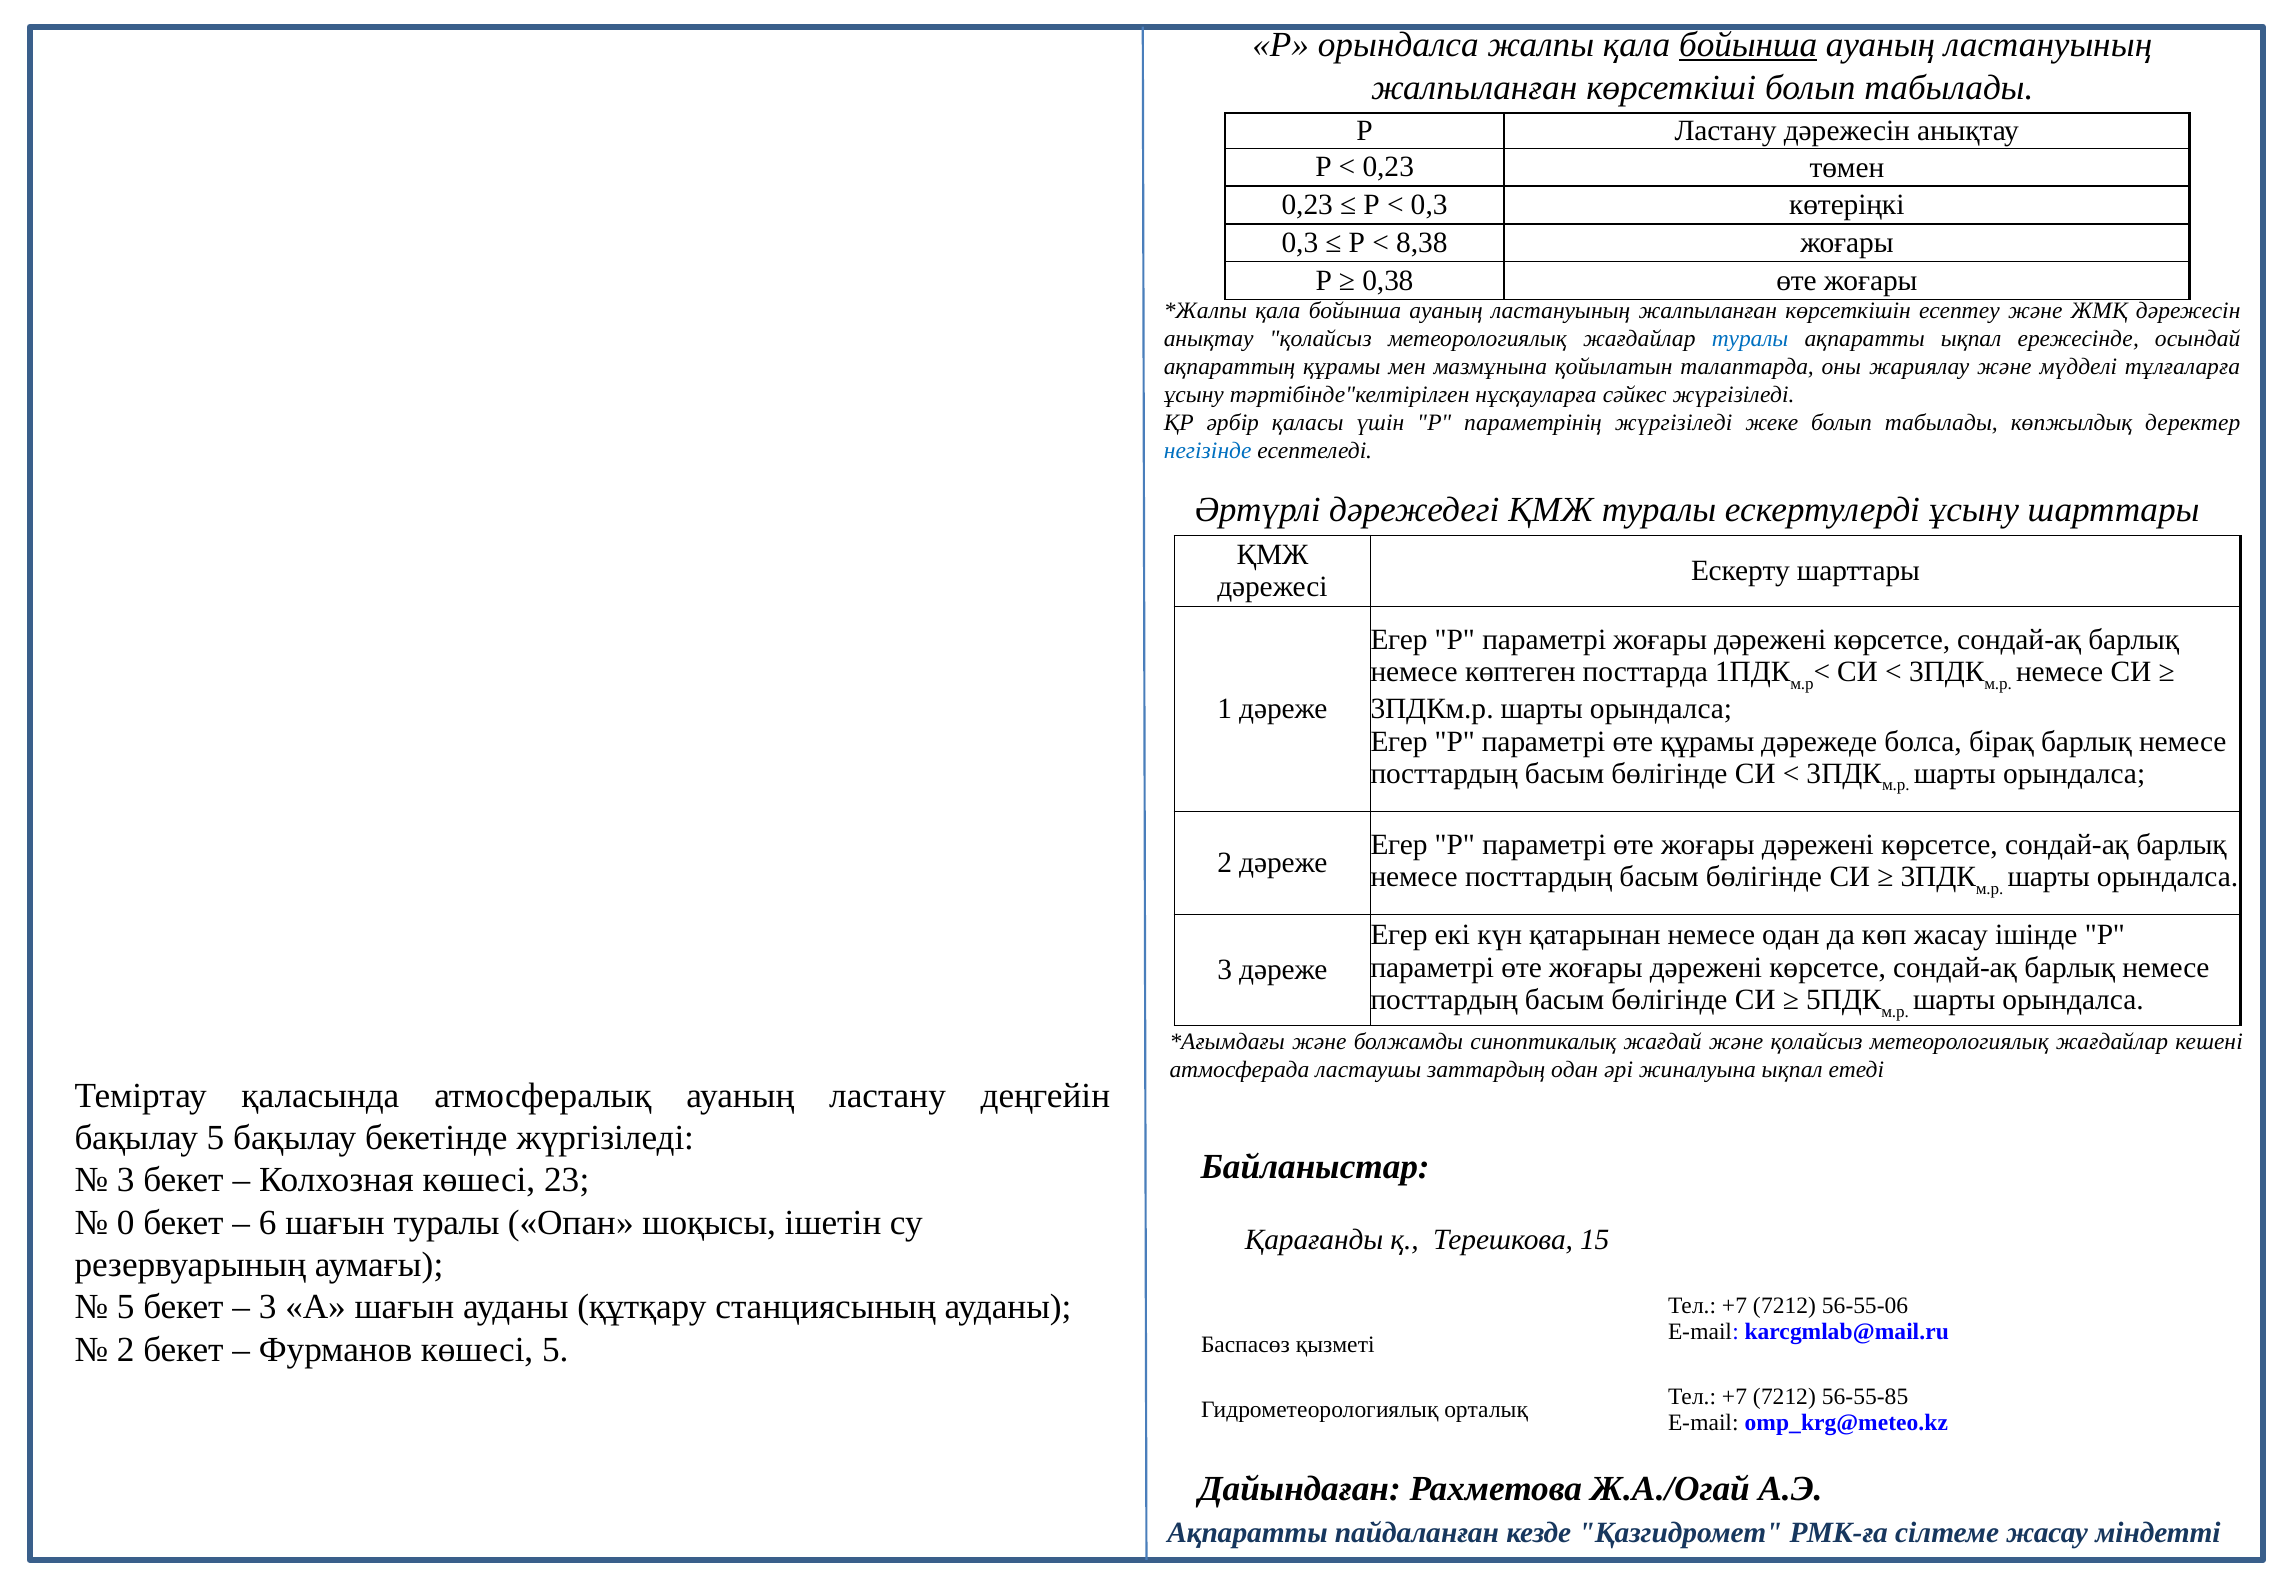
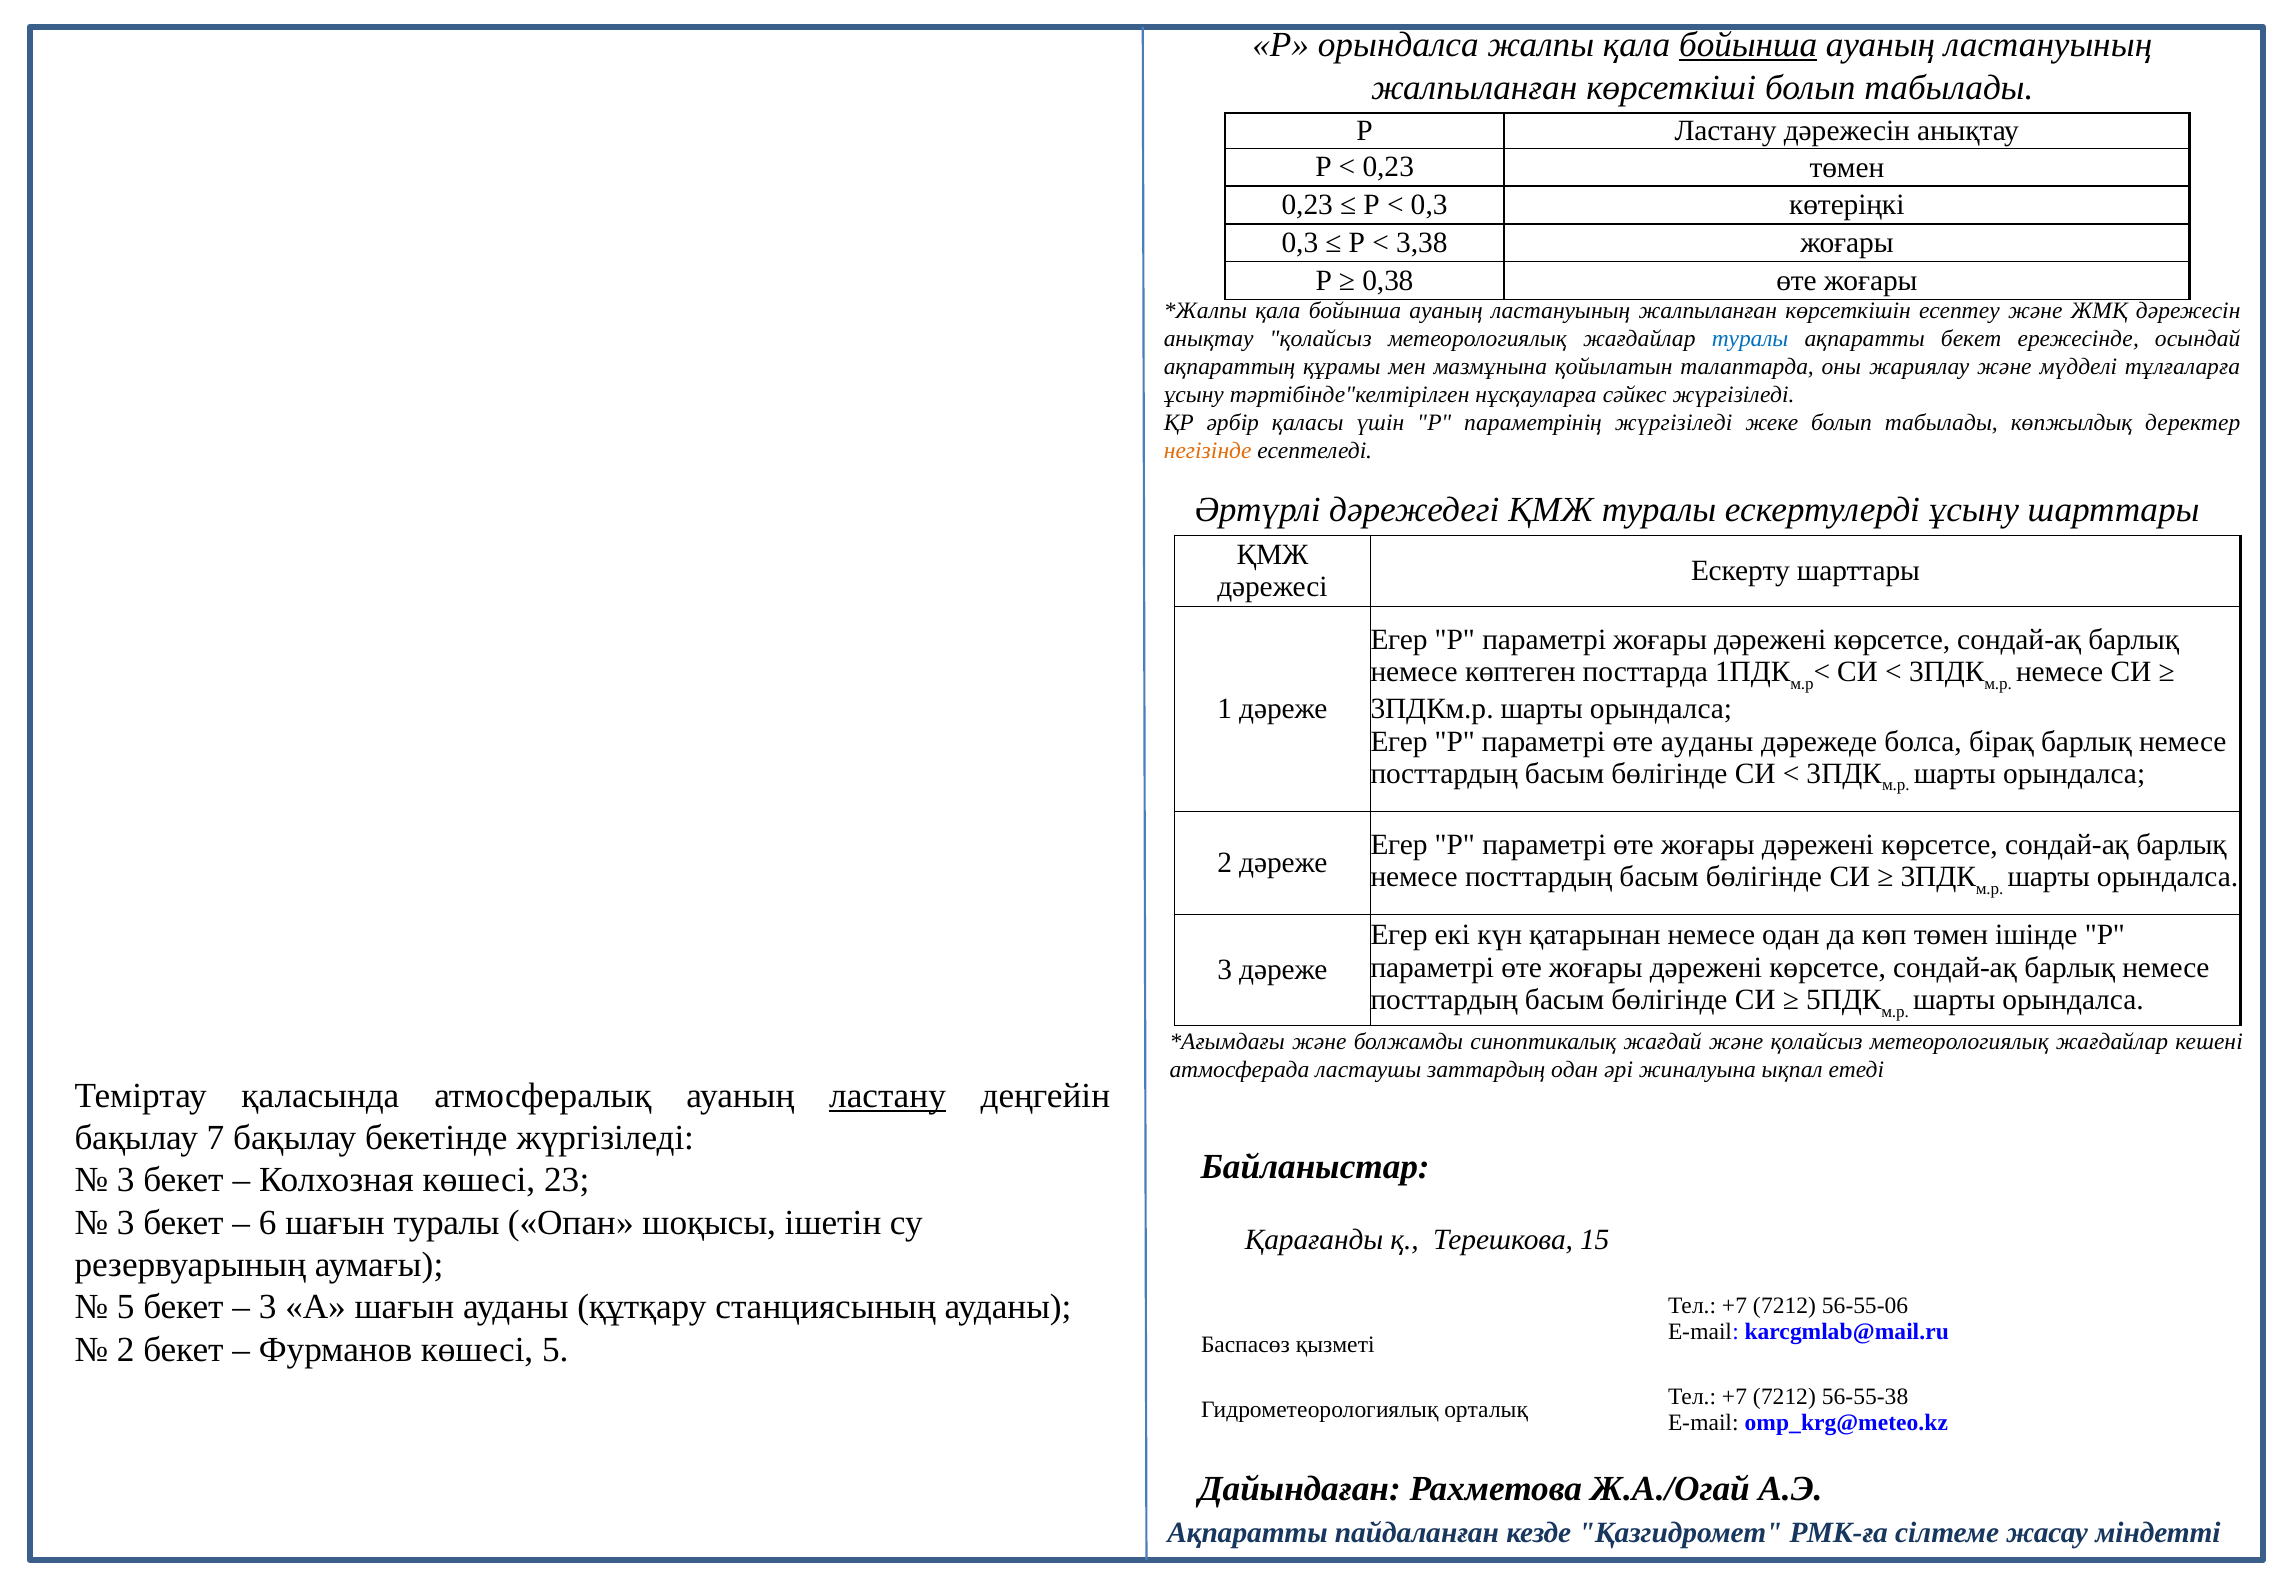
8,38: 8,38 -> 3,38 (1422, 243)
ақпаратты ықпал: ықпал -> бекет (1971, 339)
негізінде colour: blue -> orange (1208, 451)
өте құрамы: құрамы -> ауданы (1707, 742)
көп жасау: жасау -> төмен (1951, 936)
ластану underline: none -> present (888, 1096)
бақылау 5: 5 -> 7 (216, 1138)
0: 0 -> 3 (126, 1223)
56-55-85: 56-55-85 -> 56-55-38 (1865, 1397)
